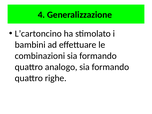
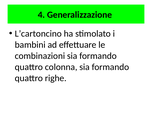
analogo: analogo -> colonna (61, 67)
